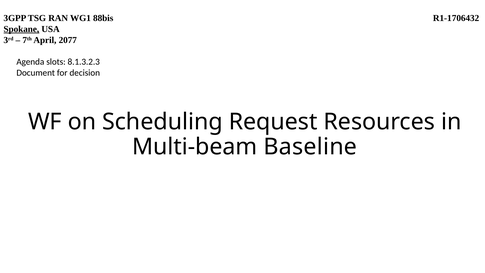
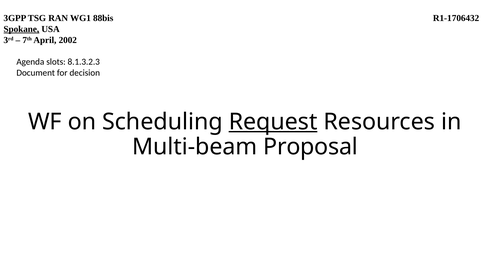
2077: 2077 -> 2002 (68, 40)
Request underline: none -> present (273, 122)
Baseline: Baseline -> Proposal (311, 147)
